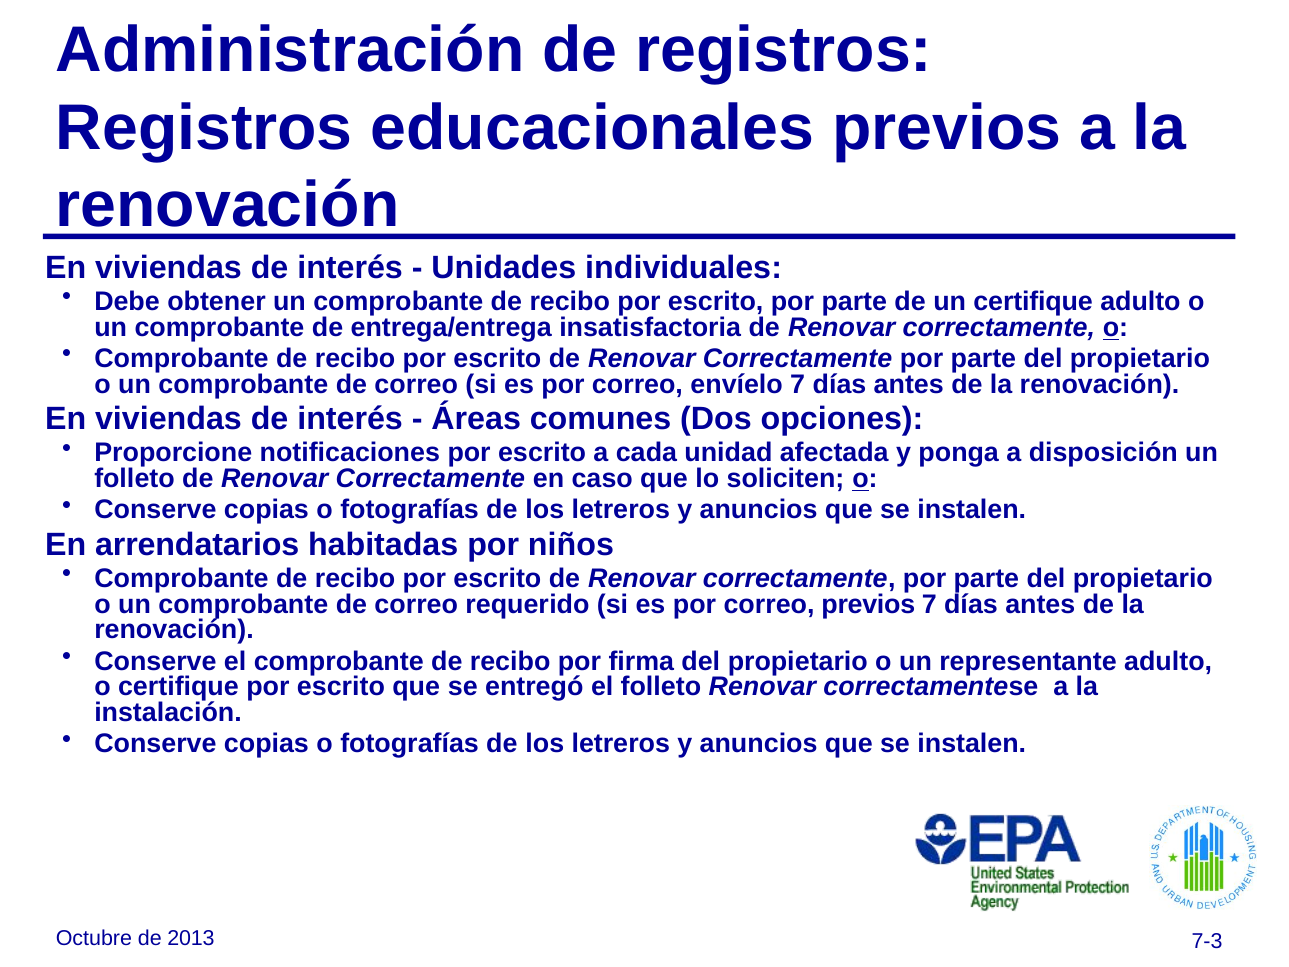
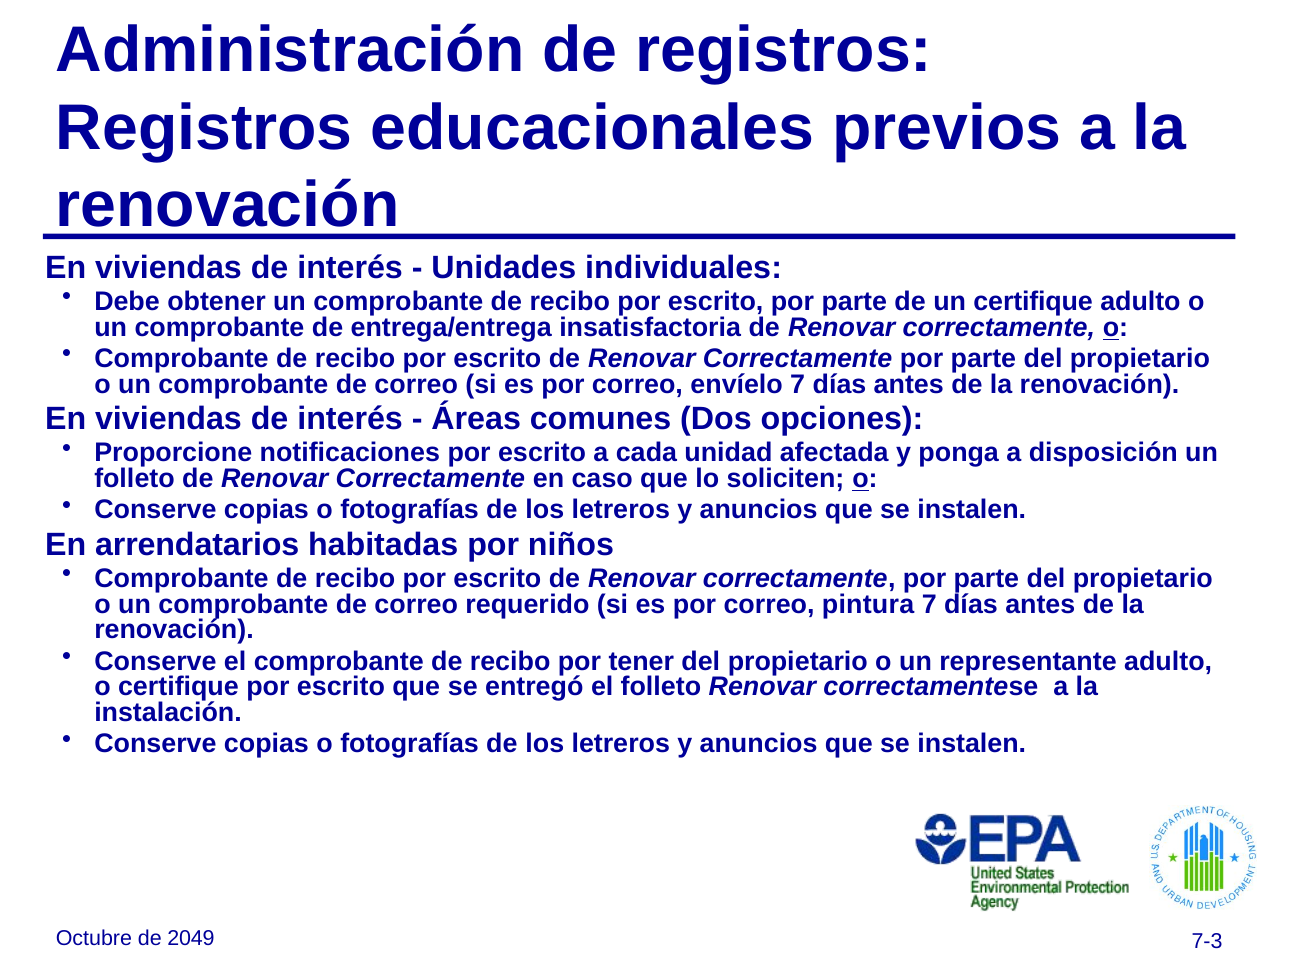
correo previos: previos -> pintura (868, 604)
firma: firma -> tener (641, 661)
2013: 2013 -> 2049 (191, 939)
